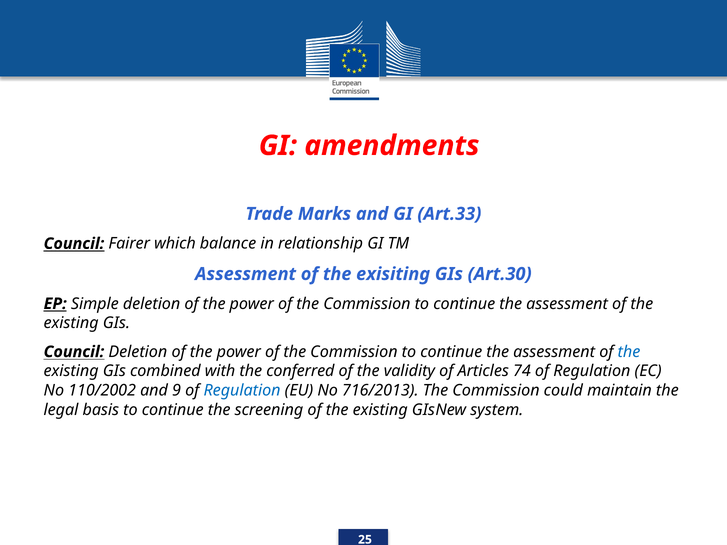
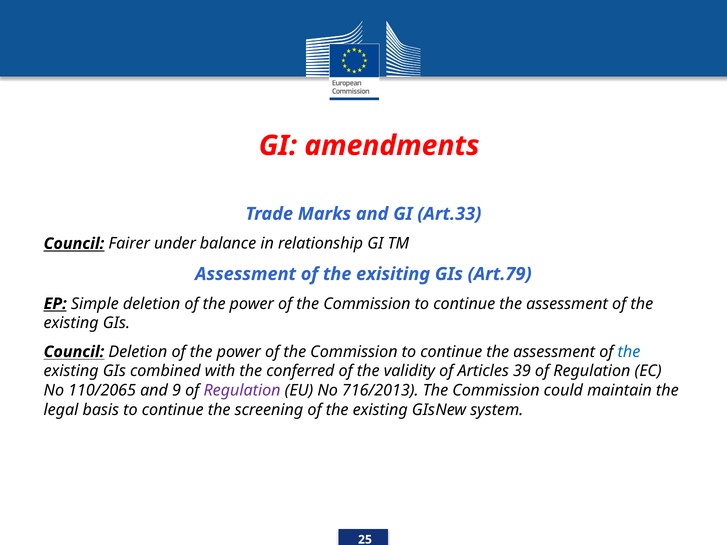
which: which -> under (175, 244)
Art.30: Art.30 -> Art.79 (500, 274)
74: 74 -> 39 (522, 371)
110/2002: 110/2002 -> 110/2065 (102, 391)
Regulation colour: blue -> purple (242, 391)
